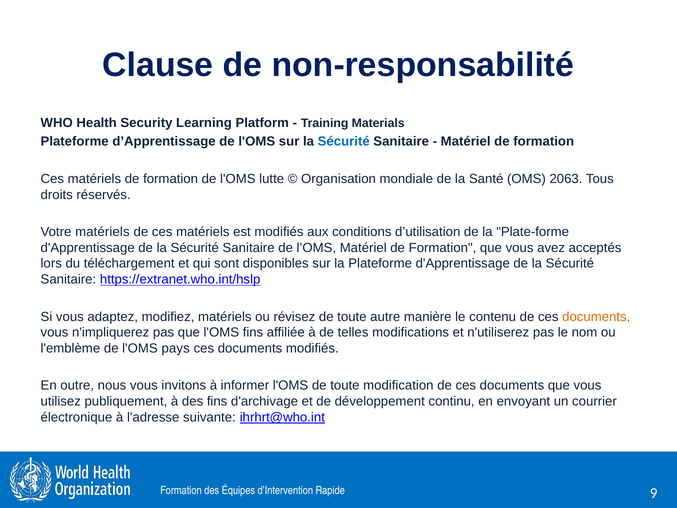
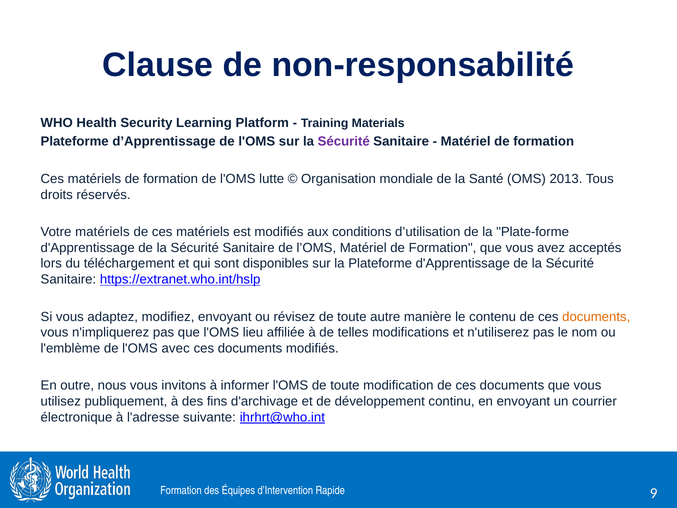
Sécurité colour: blue -> purple (344, 142)
2063: 2063 -> 2013 (566, 179)
modifiez matériels: matériels -> envoyant (225, 317)
l'OMS fins: fins -> lieu (253, 332)
pays: pays -> avec (176, 348)
